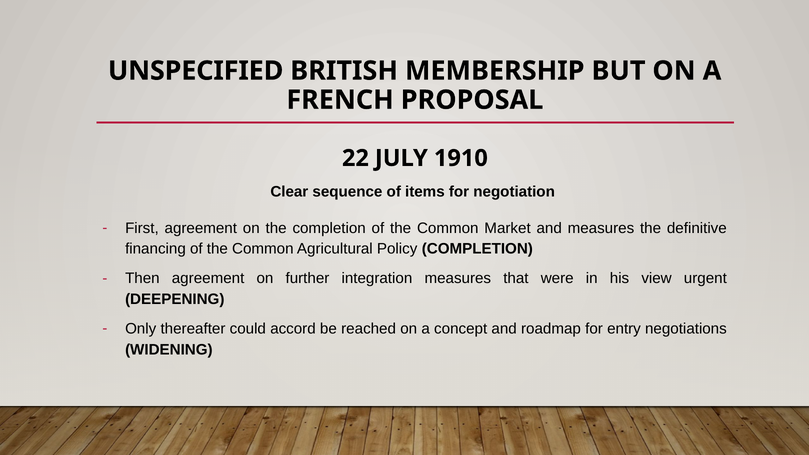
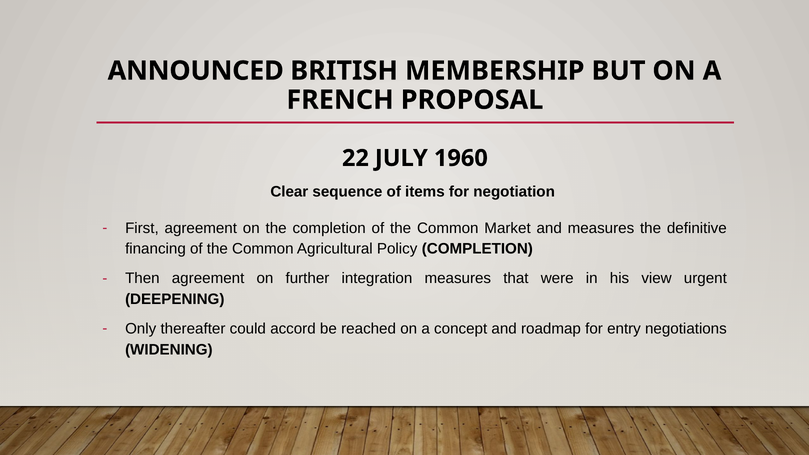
UNSPECIFIED: UNSPECIFIED -> ANNOUNCED (196, 71)
1910: 1910 -> 1960 (461, 158)
